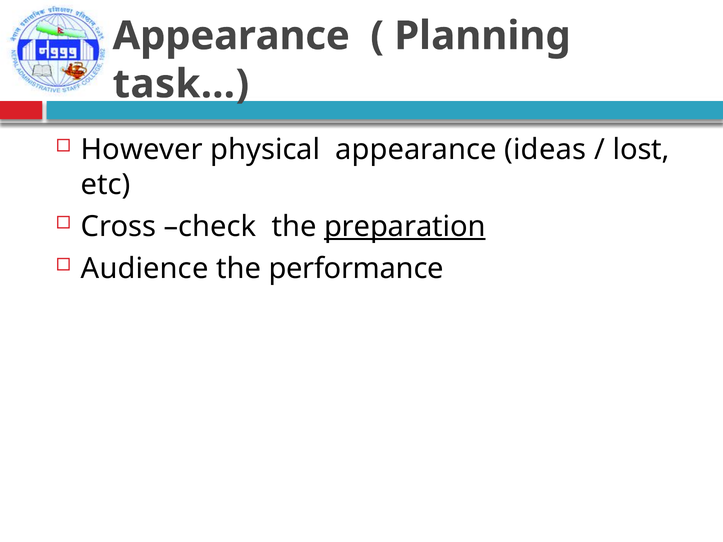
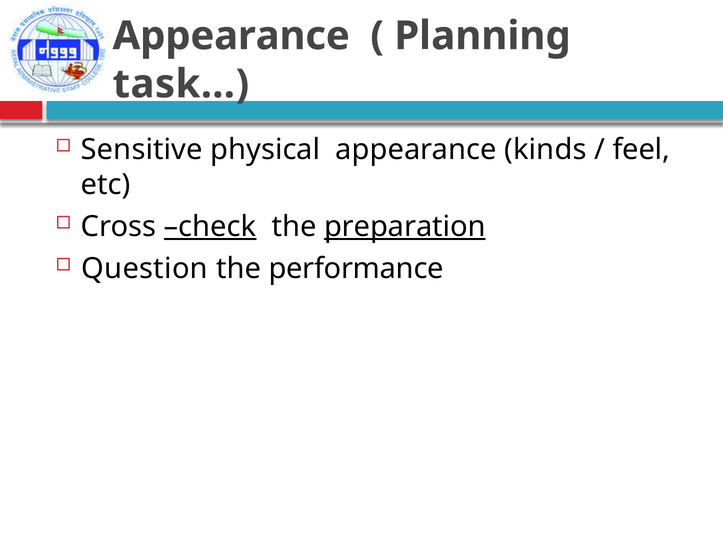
However: However -> Sensitive (142, 150)
ideas: ideas -> kinds (545, 150)
lost: lost -> feel (641, 150)
check underline: none -> present (210, 227)
Audience: Audience -> Question (145, 269)
